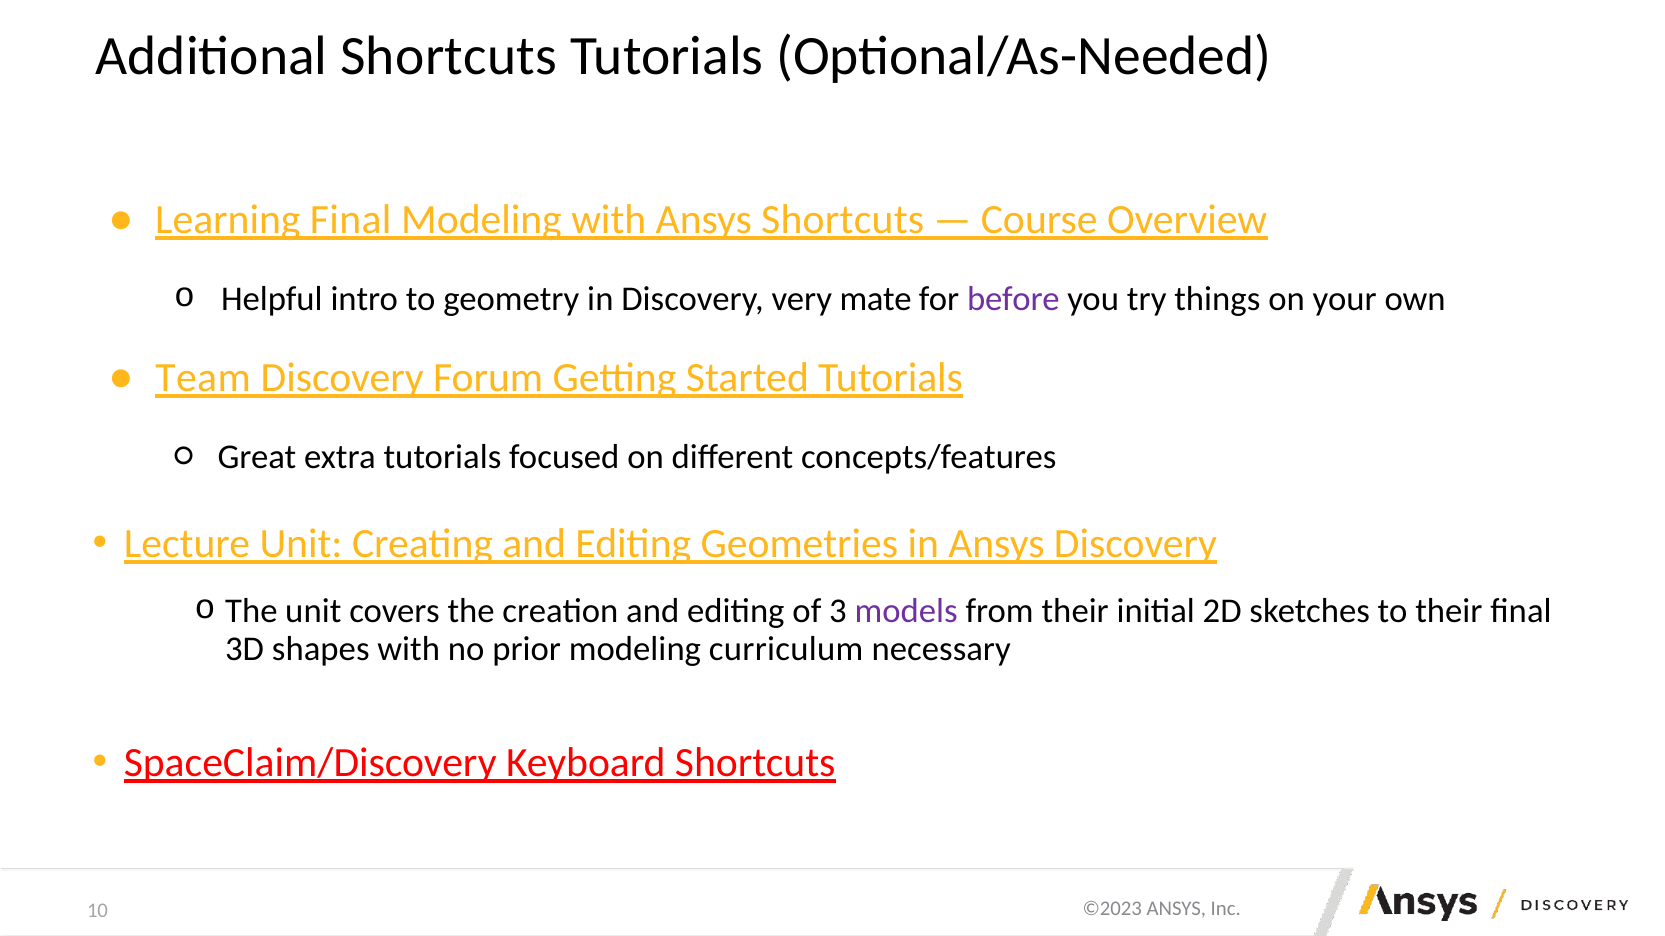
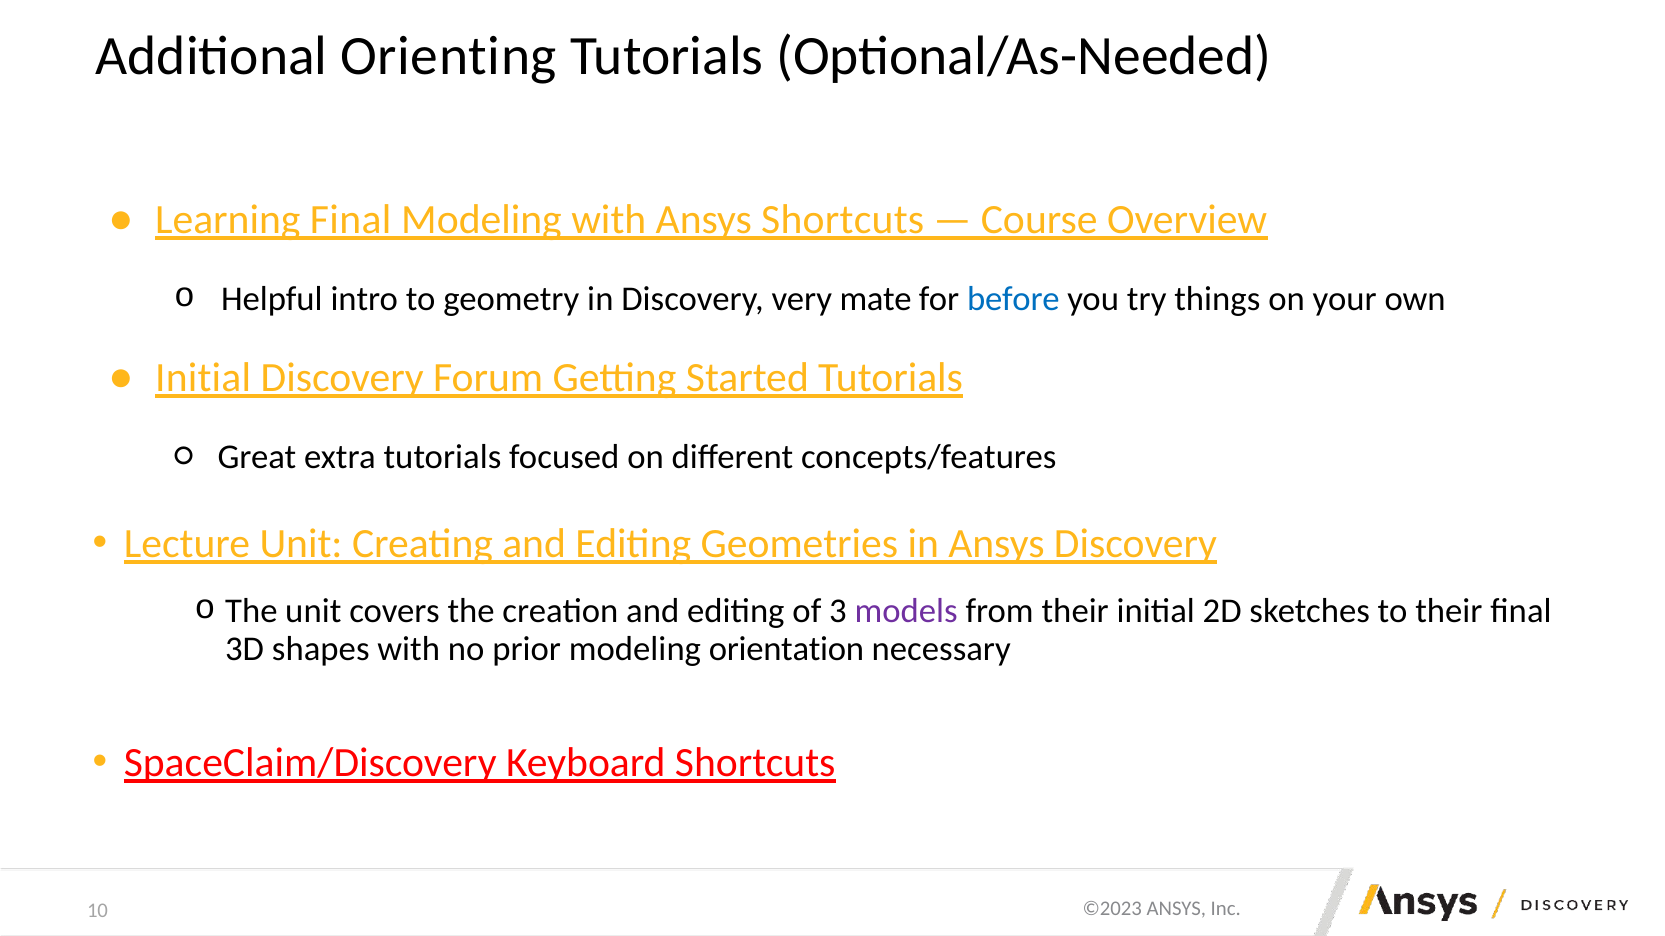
Additional Shortcuts: Shortcuts -> Orienting (449, 56)
before colour: purple -> blue (1013, 299)
Team: Team -> Initial (203, 378)
curriculum: curriculum -> orientation (786, 649)
